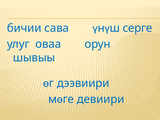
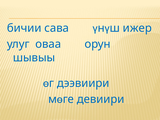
серге: серге -> ижер (137, 28)
